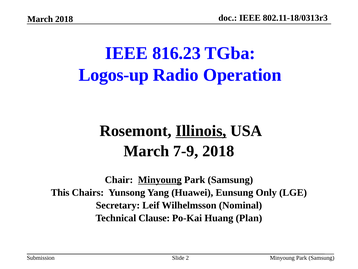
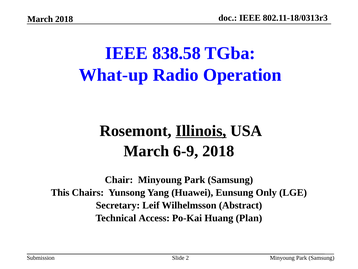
816.23: 816.23 -> 838.58 (177, 53)
Logos-up: Logos-up -> What-up (114, 75)
7-9: 7-9 -> 6-9 (186, 151)
Minyoung underline: present -> none (160, 180)
Nominal: Nominal -> Abstract (241, 205)
Clause: Clause -> Access (154, 218)
